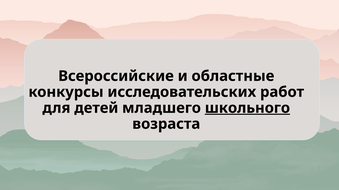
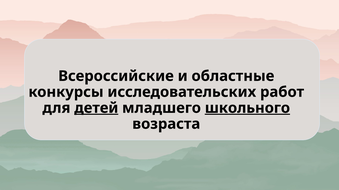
детей underline: none -> present (96, 108)
